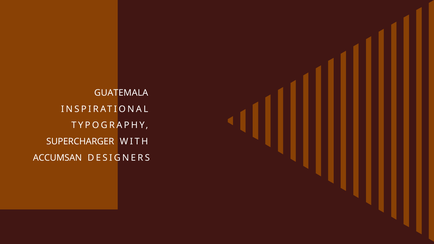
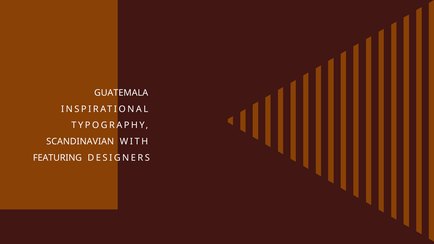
SUPERCHARGER: SUPERCHARGER -> SCANDINAVIAN (80, 142)
ACCUMSAN: ACCUMSAN -> FEATURING (57, 158)
